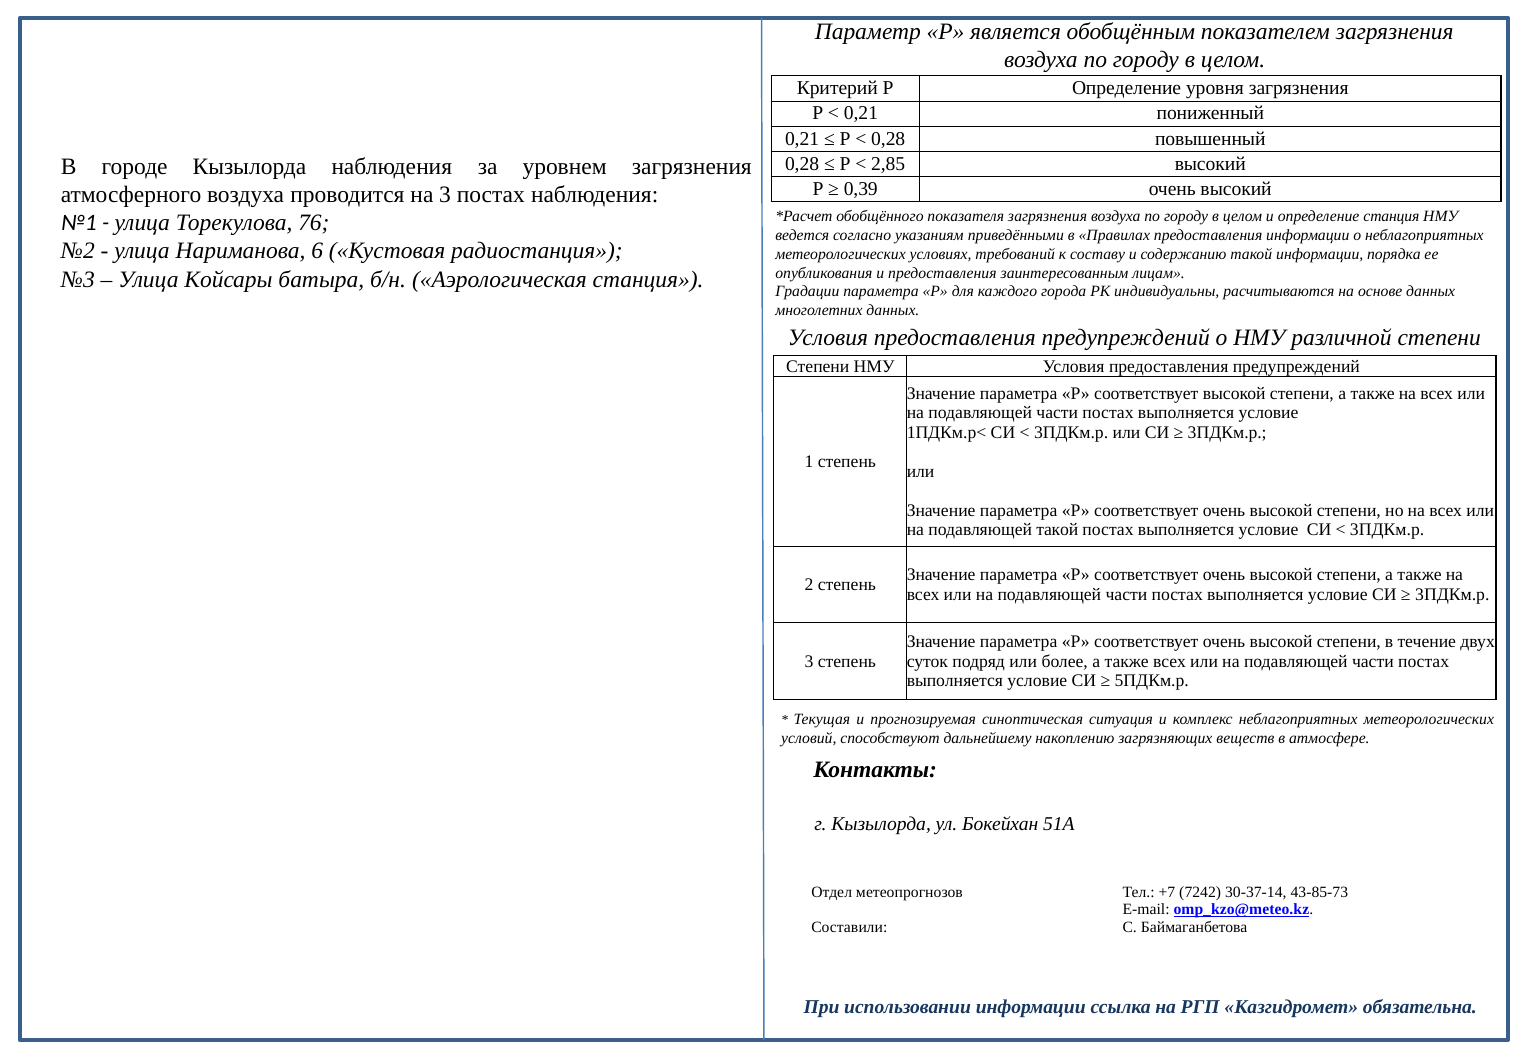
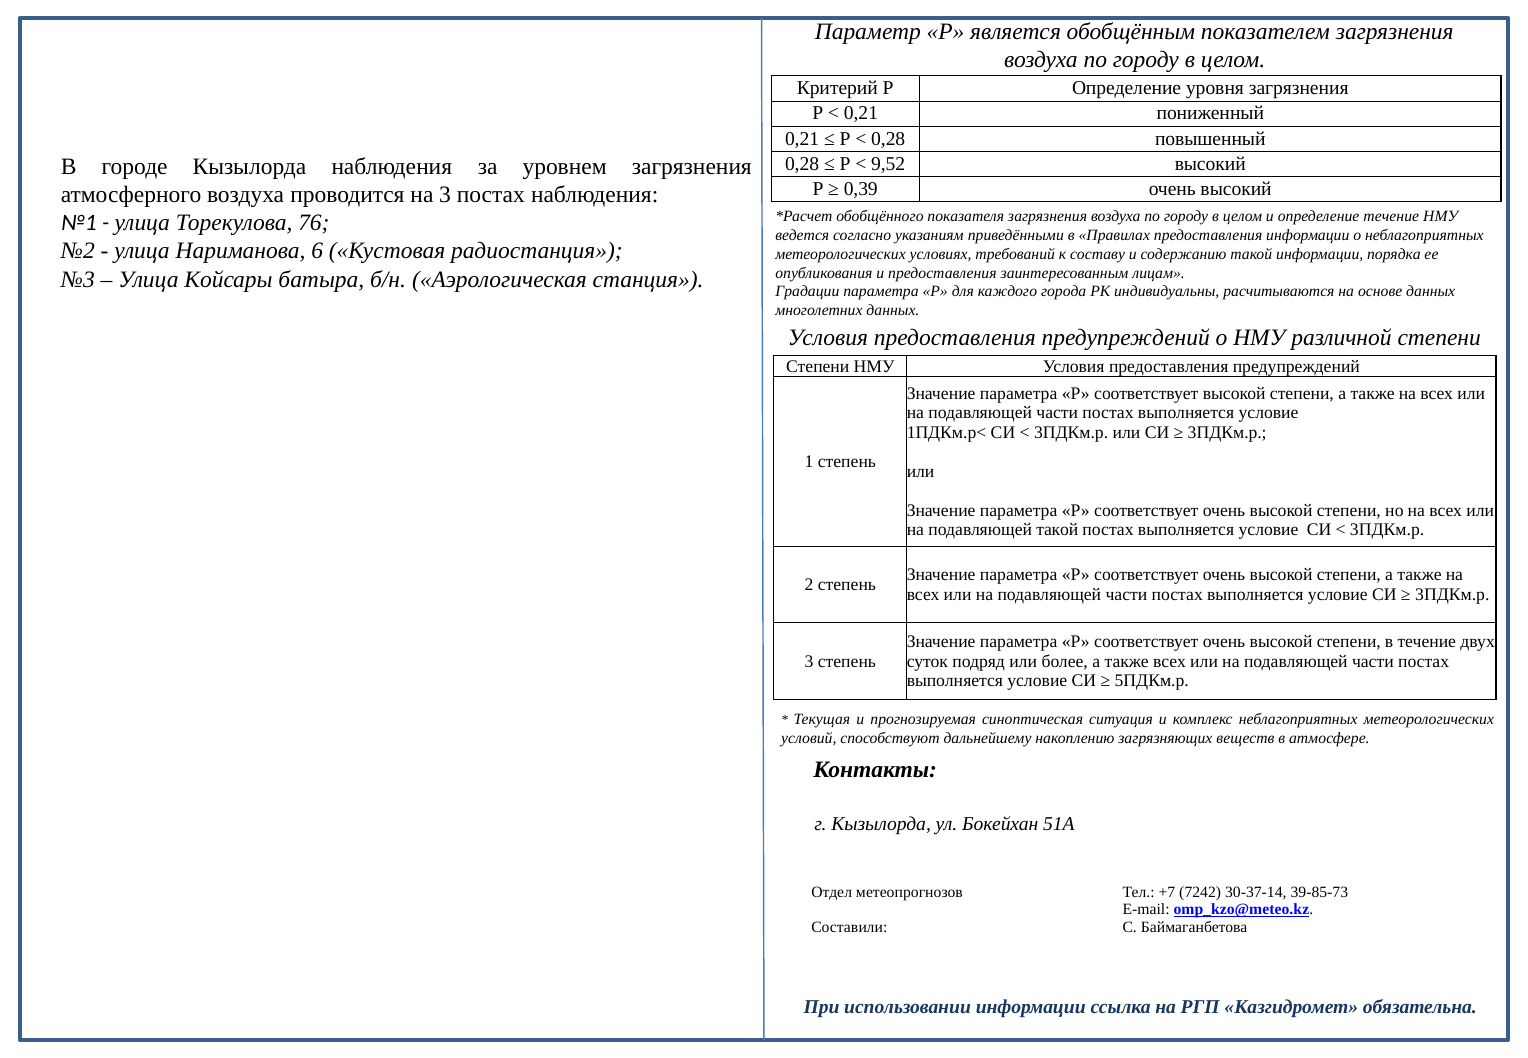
2,85: 2,85 -> 9,52 (888, 164)
определение станция: станция -> течение (1391, 217)
43-85-73: 43-85-73 -> 39-85-73 (1319, 892)
